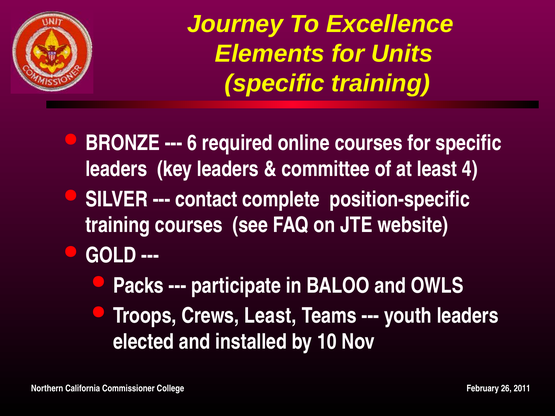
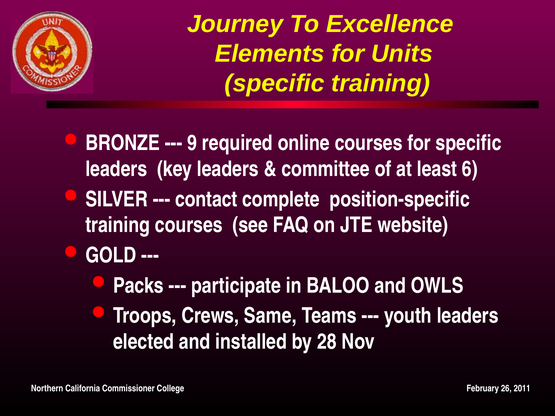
6: 6 -> 9 (192, 143)
4: 4 -> 6 (470, 169)
Crews Least: Least -> Same (270, 316)
10: 10 -> 28 (327, 342)
